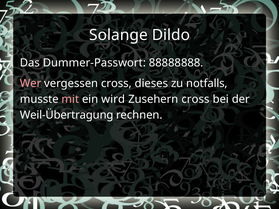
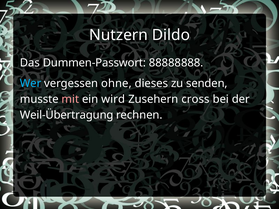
Solange: Solange -> Nutzern (118, 35)
Dummer-Passwort: Dummer-Passwort -> Dummen-Passwort (94, 63)
Wer colour: pink -> light blue (31, 84)
vergessen cross: cross -> ohne (116, 84)
notfalls: notfalls -> senden (207, 84)
